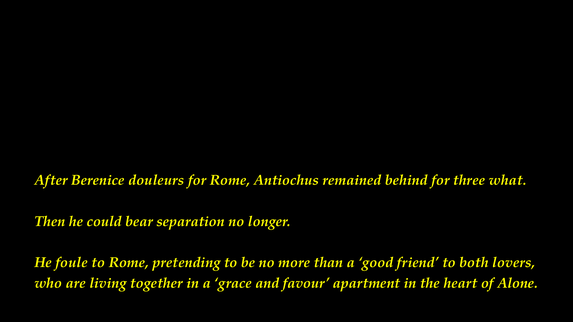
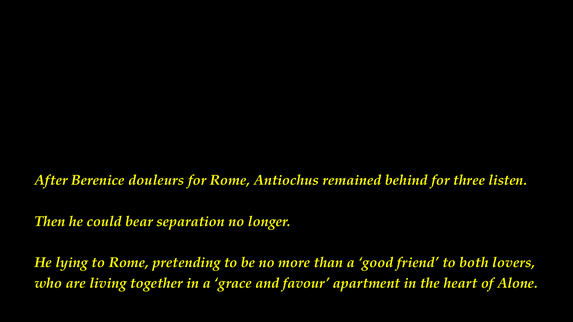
what: what -> listen (508, 180)
foule: foule -> lying (72, 263)
